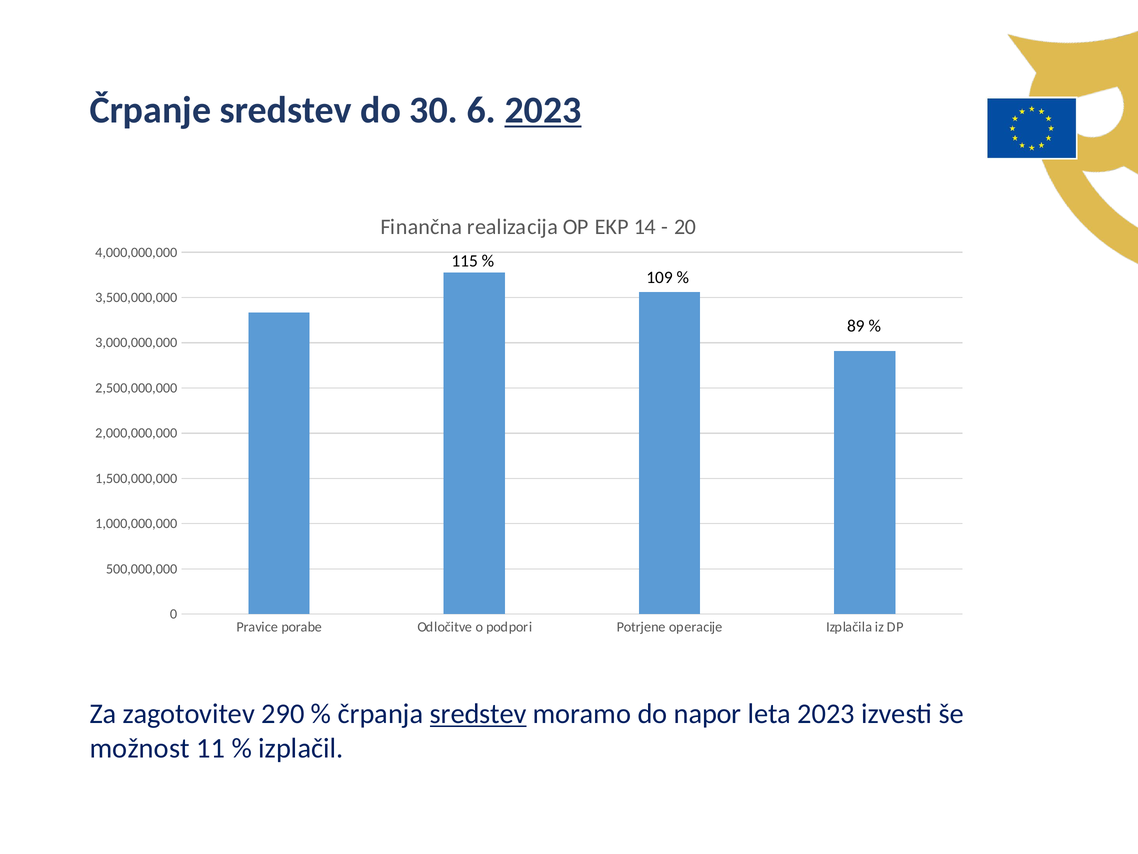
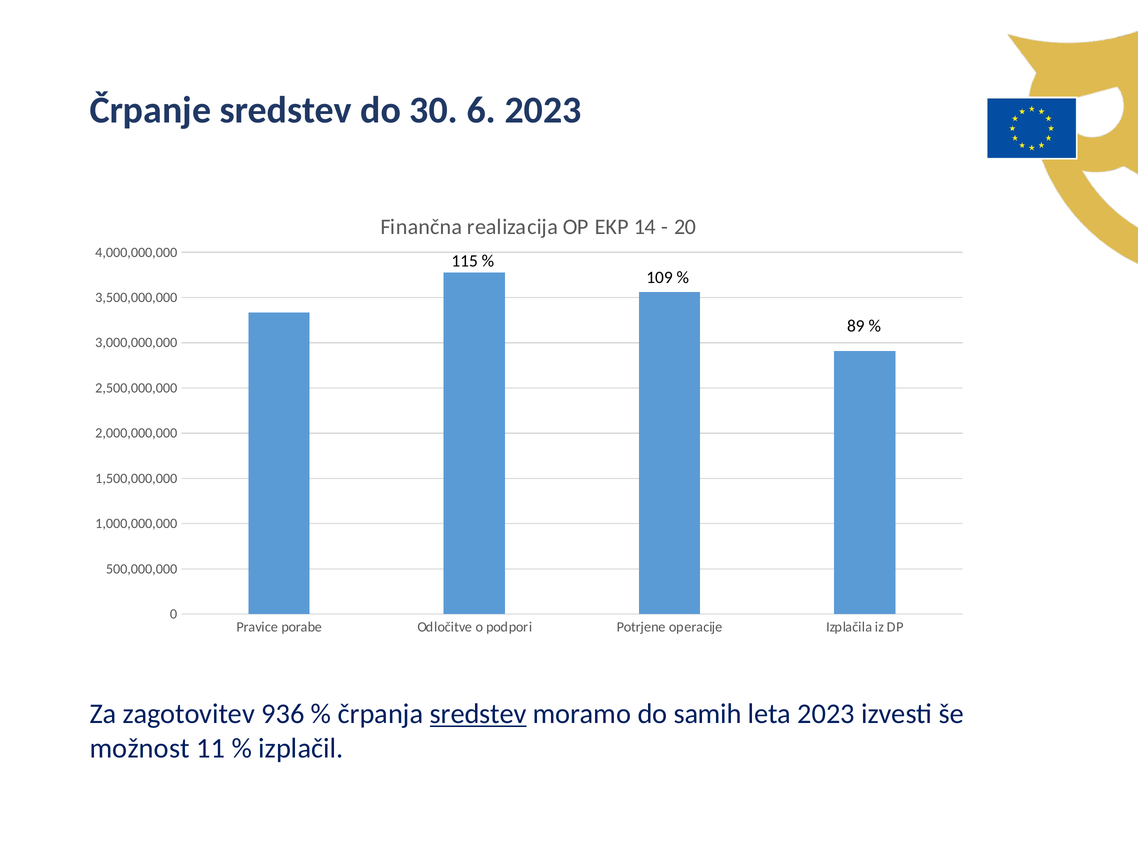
2023 underline: present -> none (543, 110)
290: 290 -> 936 (283, 714)
napor: napor -> samih (708, 714)
